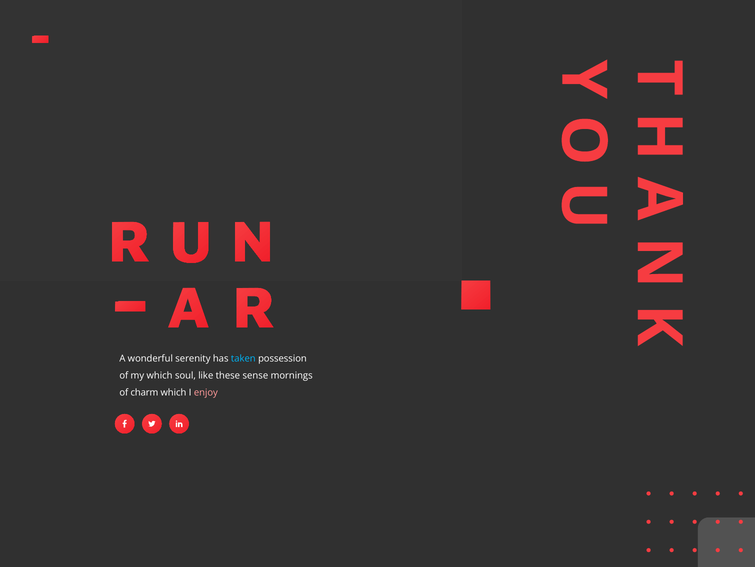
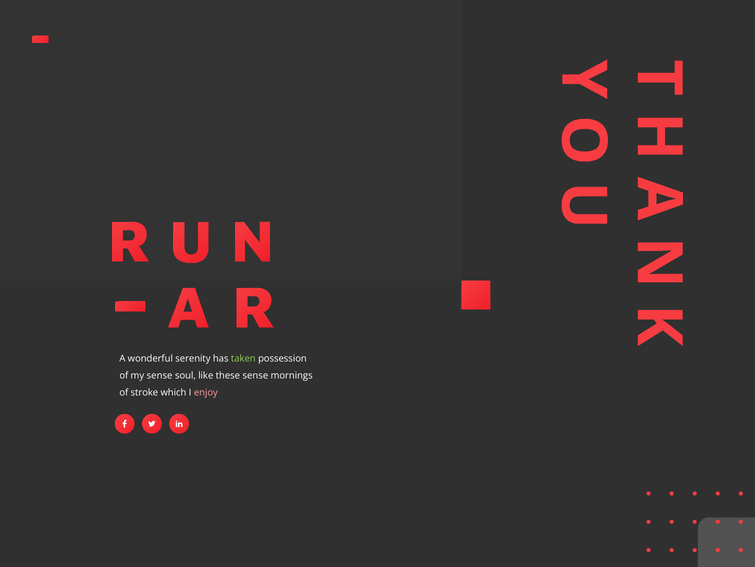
taken colour: light blue -> light green (243, 358)
my which: which -> sense (160, 375)
charm: charm -> stroke (144, 392)
